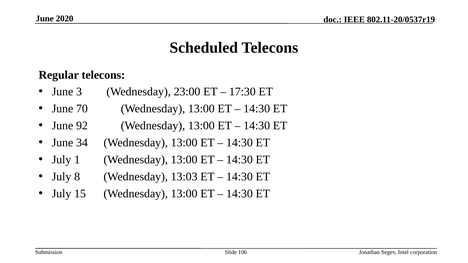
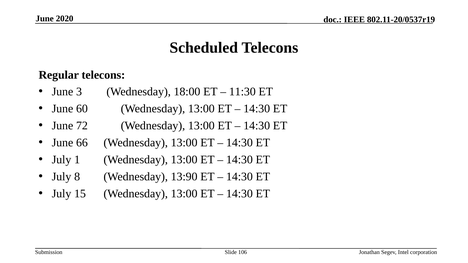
23:00: 23:00 -> 18:00 (187, 92)
17:30: 17:30 -> 11:30 (242, 92)
70: 70 -> 60 (82, 109)
92: 92 -> 72 (82, 126)
34: 34 -> 66 (82, 143)
13:03: 13:03 -> 13:90 (184, 177)
